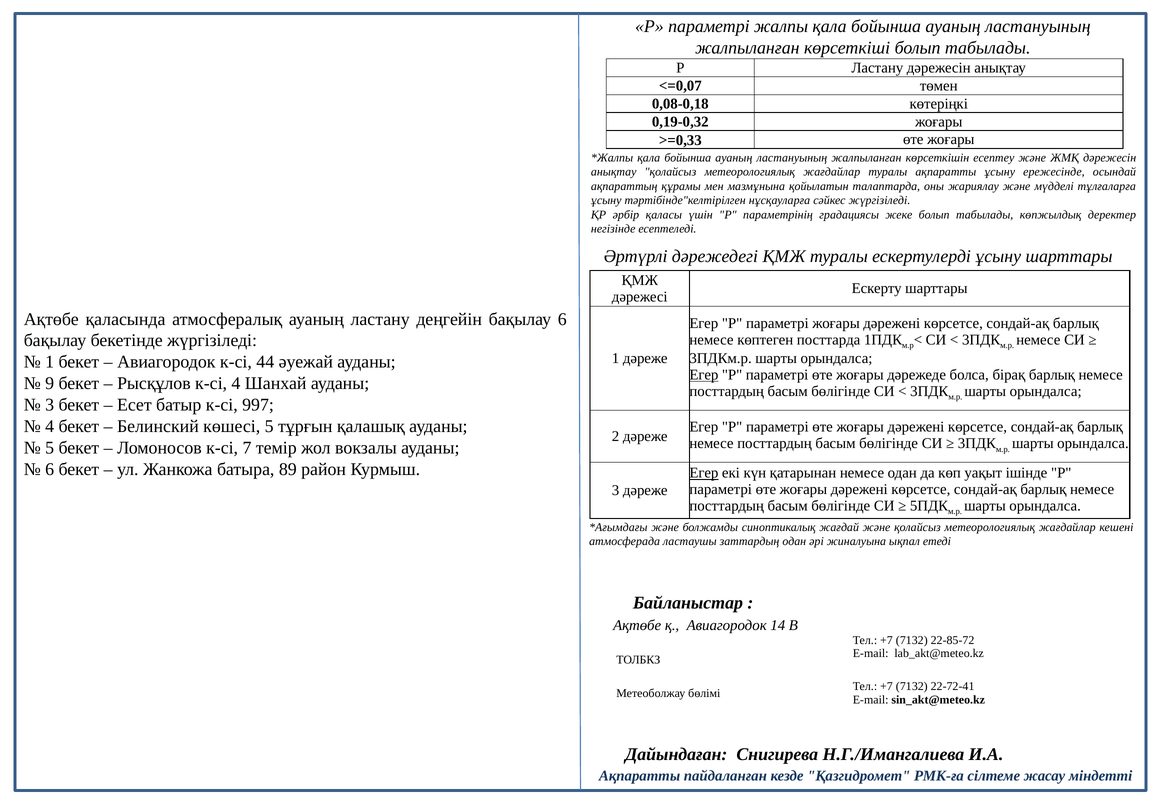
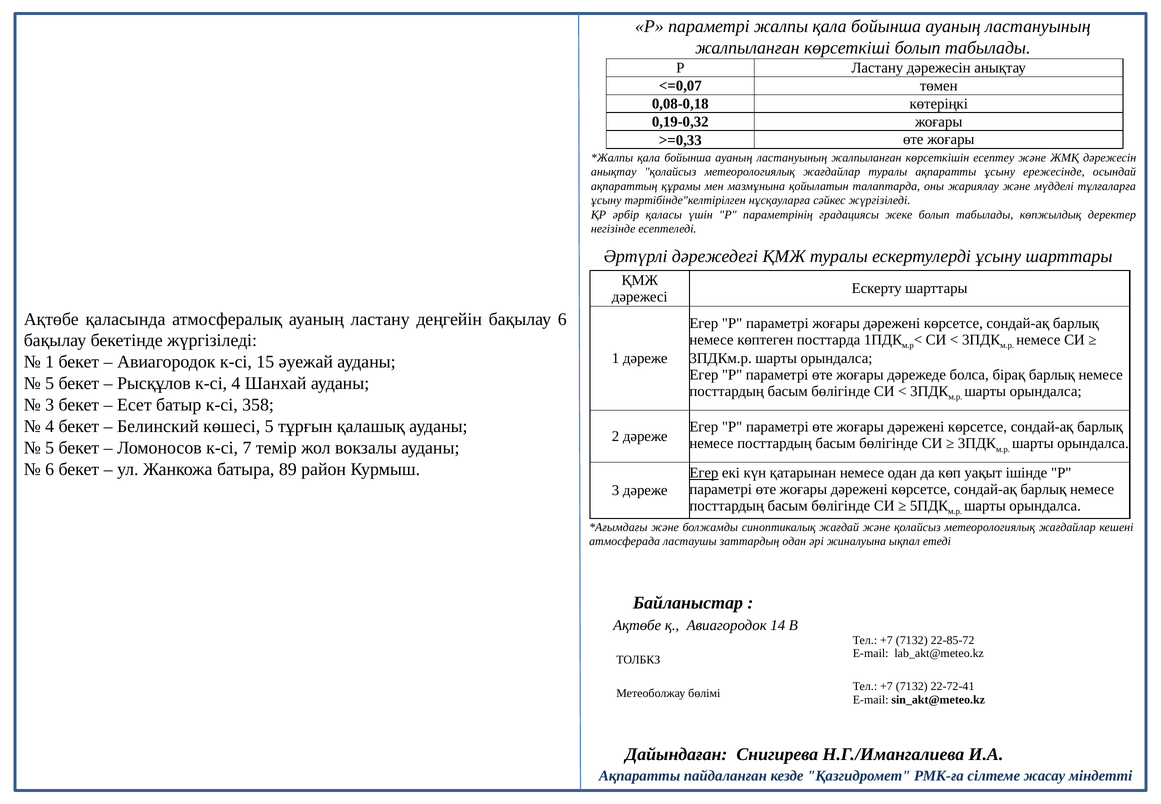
44: 44 -> 15 (265, 362)
Егер underline: present -> none (704, 375)
9: 9 -> 5 (50, 383)
997: 997 -> 358 (258, 405)
